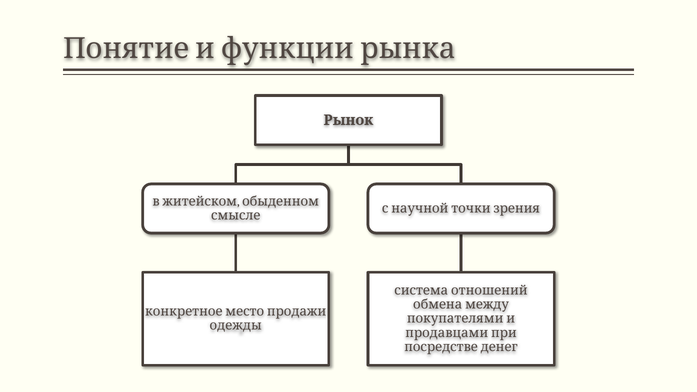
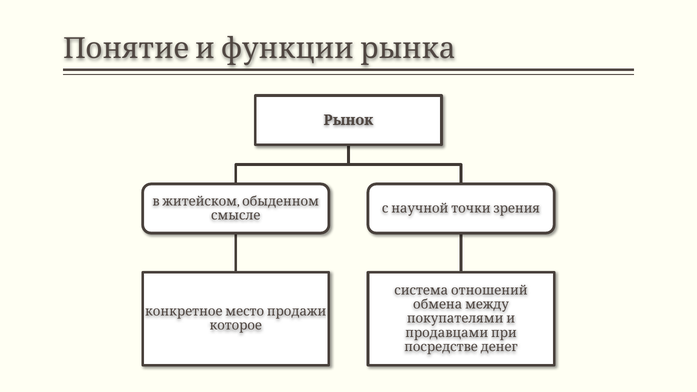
одежды: одежды -> которое (236, 326)
